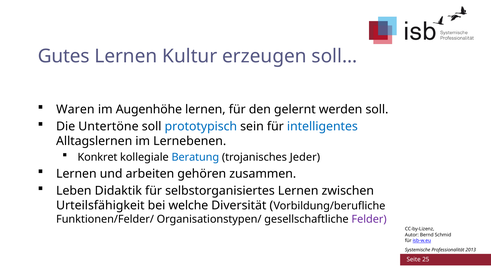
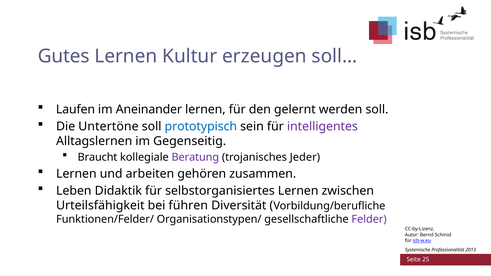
Waren: Waren -> Laufen (76, 109)
Augenhöhe: Augenhöhe -> Aneinander (149, 109)
intelligentes colour: blue -> purple (322, 127)
Lernebenen: Lernebenen -> Gegenseitig (190, 141)
Konkret: Konkret -> Braucht (97, 157)
Beratung colour: blue -> purple (195, 157)
welche: welche -> führen (188, 206)
